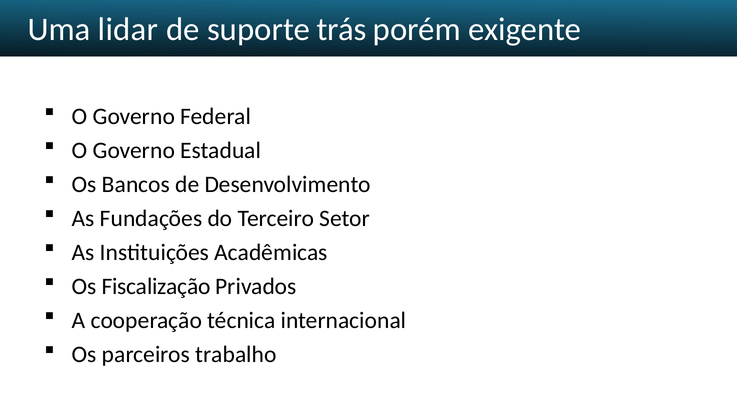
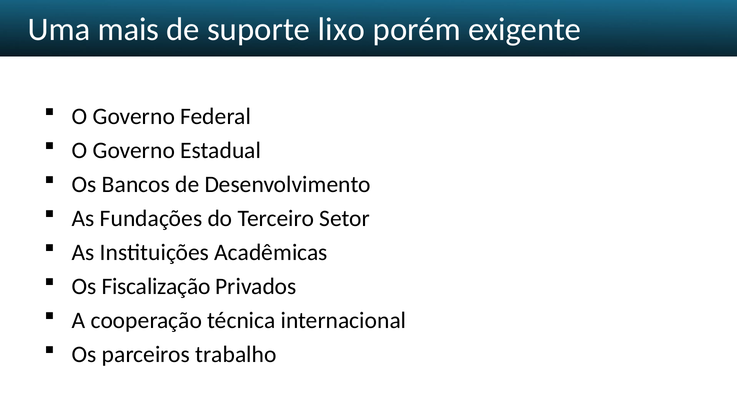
lidar: lidar -> mais (128, 30)
trás: trás -> lixo (341, 30)
